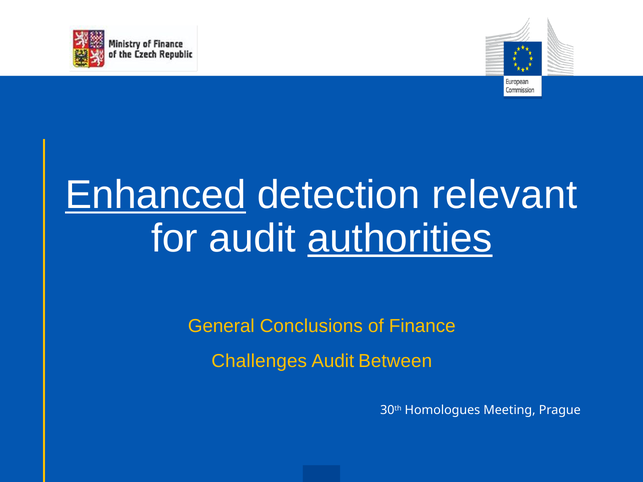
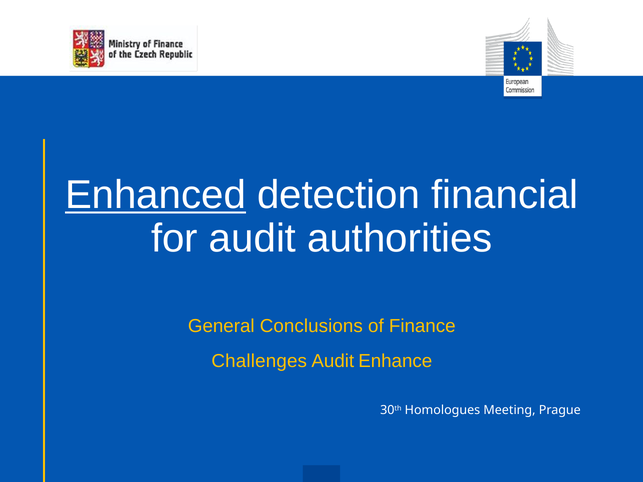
relevant: relevant -> financial (505, 195)
authorities underline: present -> none (400, 239)
Between: Between -> Enhance (395, 361)
